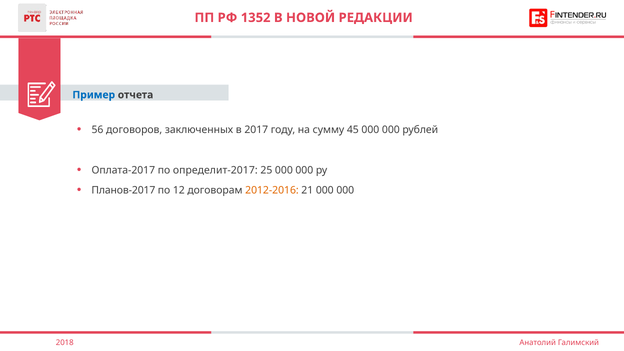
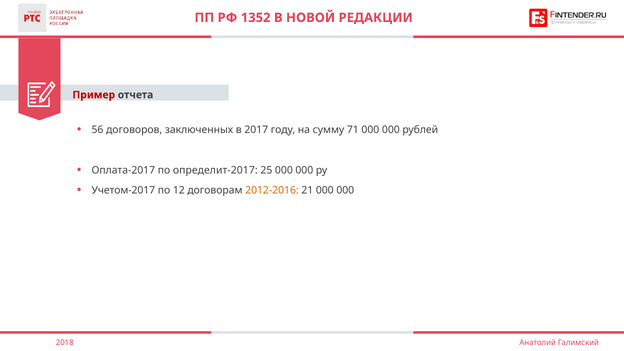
Пример colour: blue -> red (94, 95)
45: 45 -> 71 (353, 130)
Планов-2017: Планов-2017 -> Учетом-2017 (123, 190)
